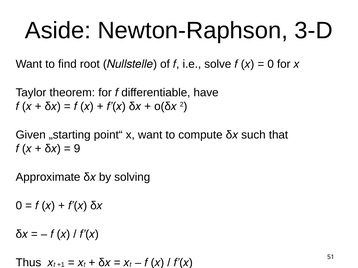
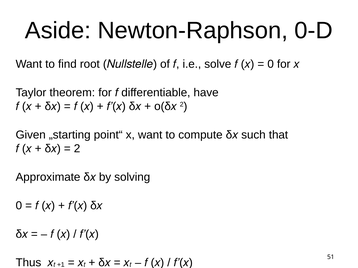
3-D: 3-D -> 0-D (314, 31)
9: 9 -> 2 (77, 149)
